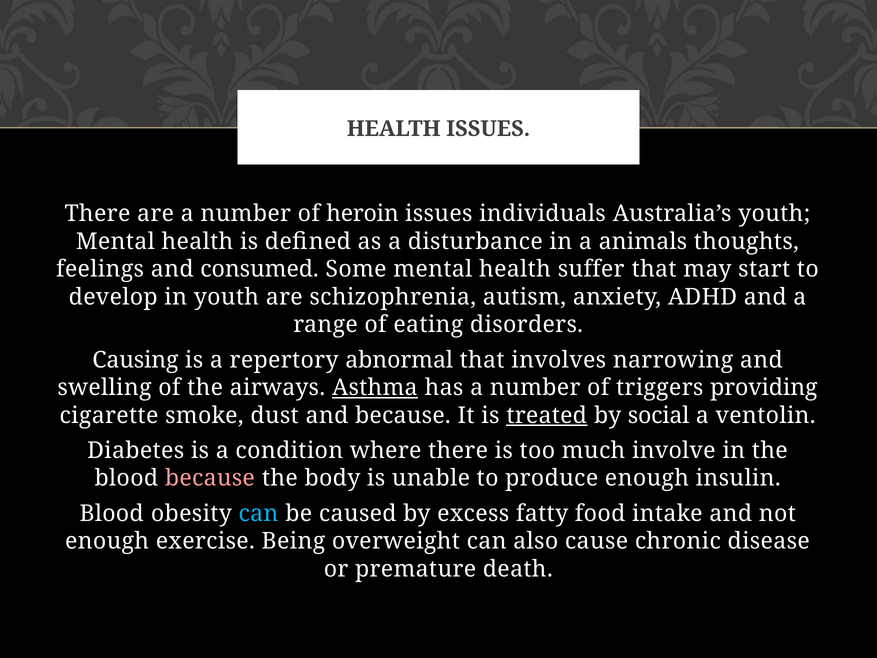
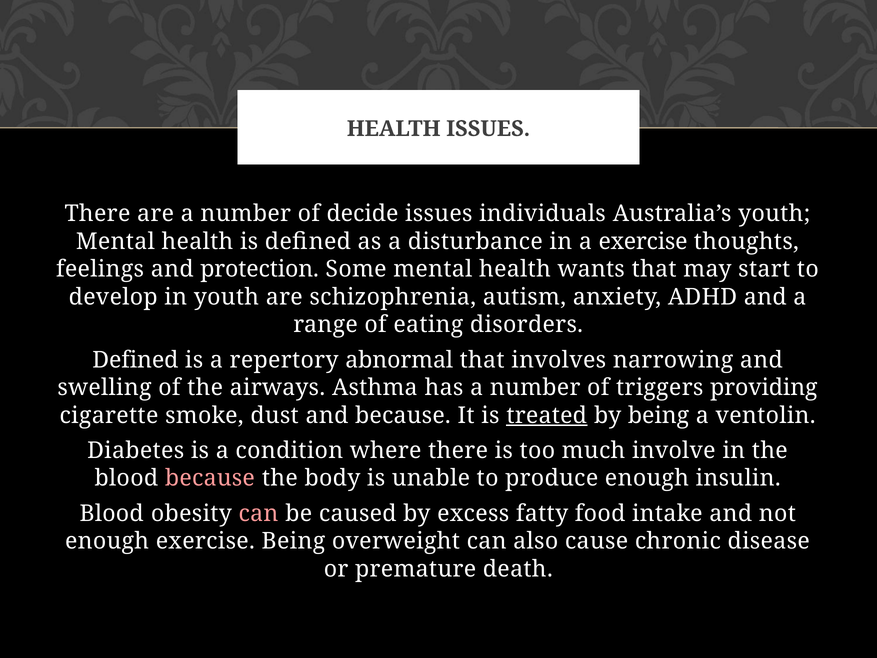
heroin: heroin -> decide (362, 214)
a animals: animals -> exercise (643, 241)
consumed: consumed -> protection (260, 269)
suffer: suffer -> wants (591, 269)
Causing: Causing -> Defined (135, 360)
Asthma underline: present -> none (375, 388)
by social: social -> being (659, 415)
can colour: light blue -> pink (258, 513)
